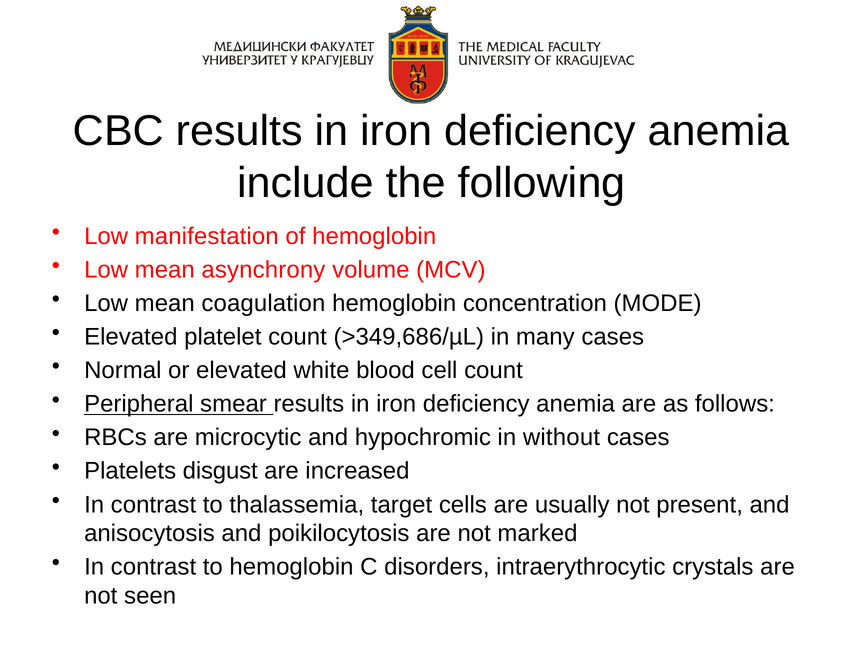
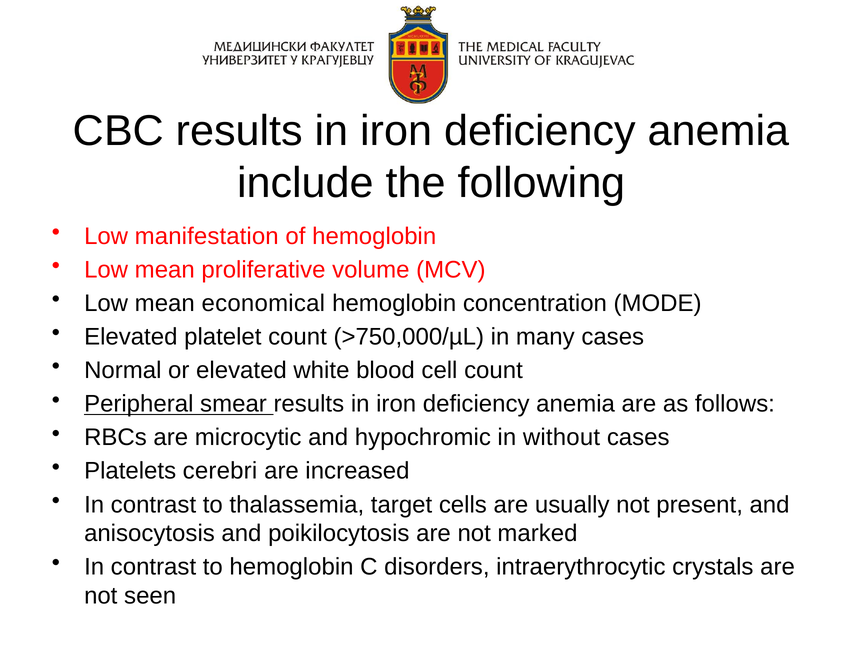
asynchrony: asynchrony -> proliferative (263, 270)
coagulation: coagulation -> economical (263, 303)
>349,686/µL: >349,686/µL -> >750,000/µL (409, 337)
disgust: disgust -> cerebri (220, 471)
